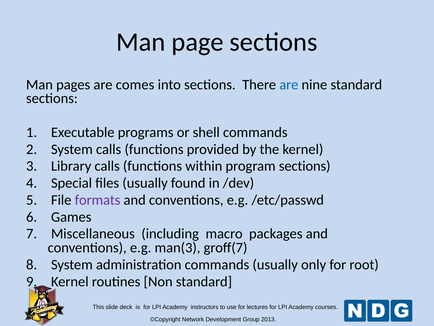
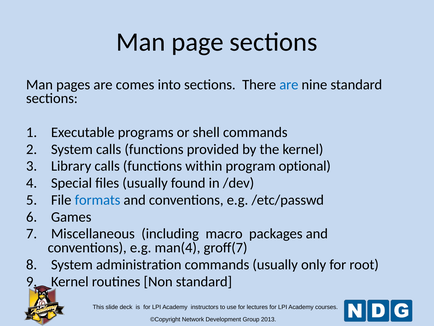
program sections: sections -> optional (305, 166)
formats colour: purple -> blue (98, 200)
man(3: man(3 -> man(4 (178, 247)
